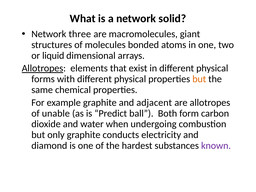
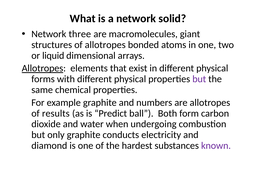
of molecules: molecules -> allotropes (105, 45)
but colour: orange -> purple (199, 79)
adjacent: adjacent -> numbers (154, 103)
unable: unable -> results (56, 113)
